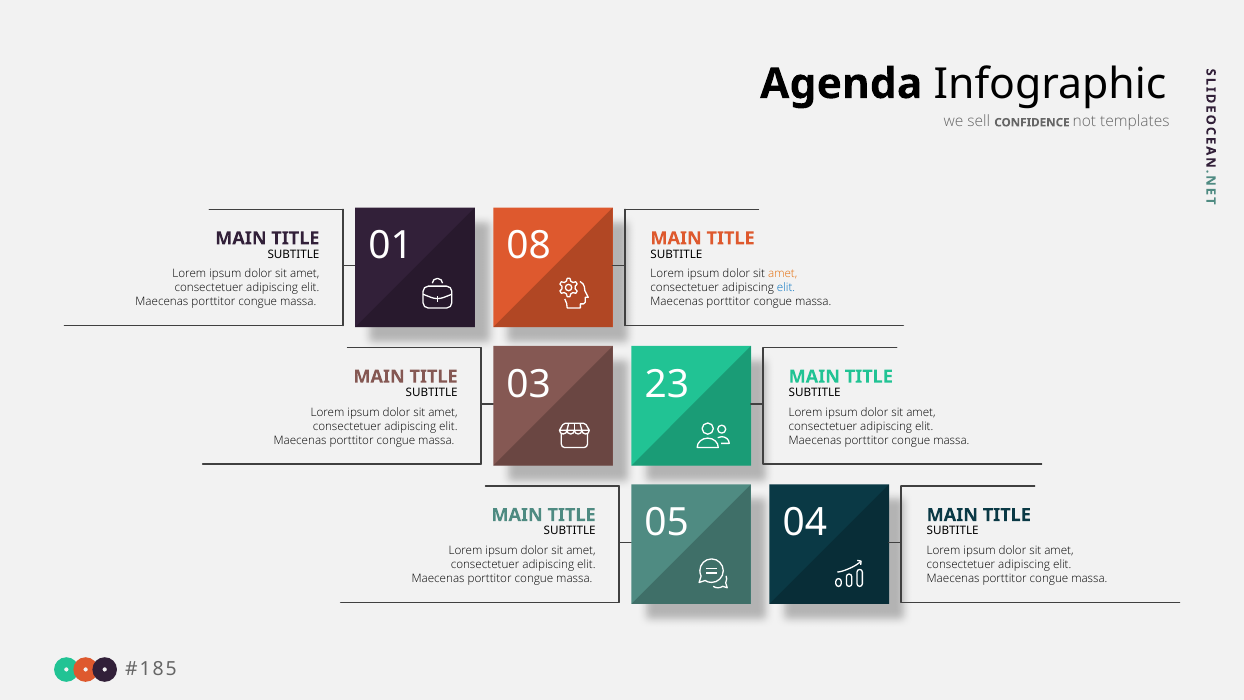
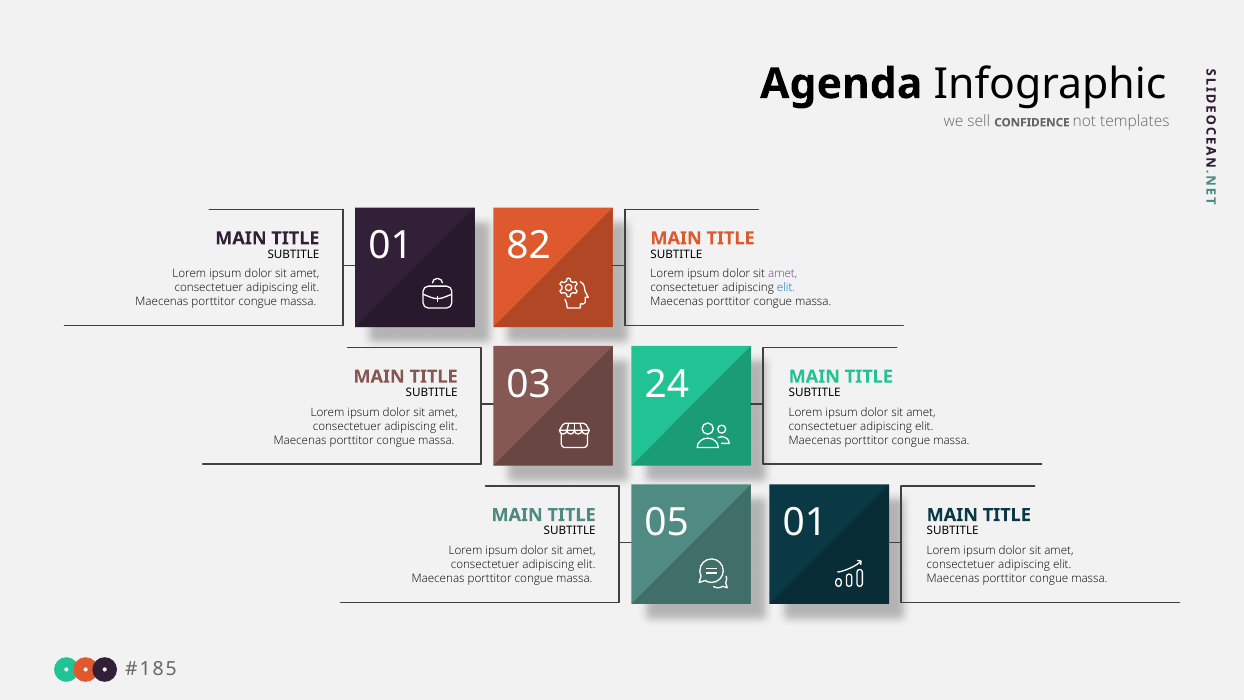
08: 08 -> 82 (529, 246)
amet colour: orange -> purple (783, 274)
23: 23 -> 24 (667, 384)
05 04: 04 -> 01 (805, 523)
